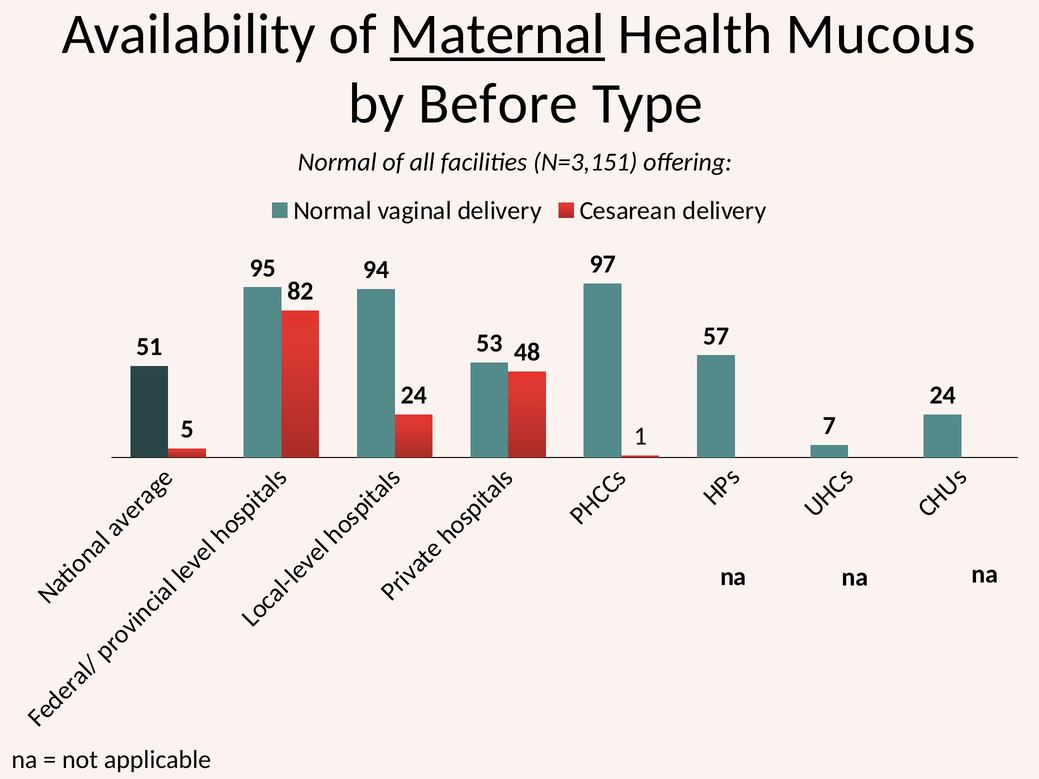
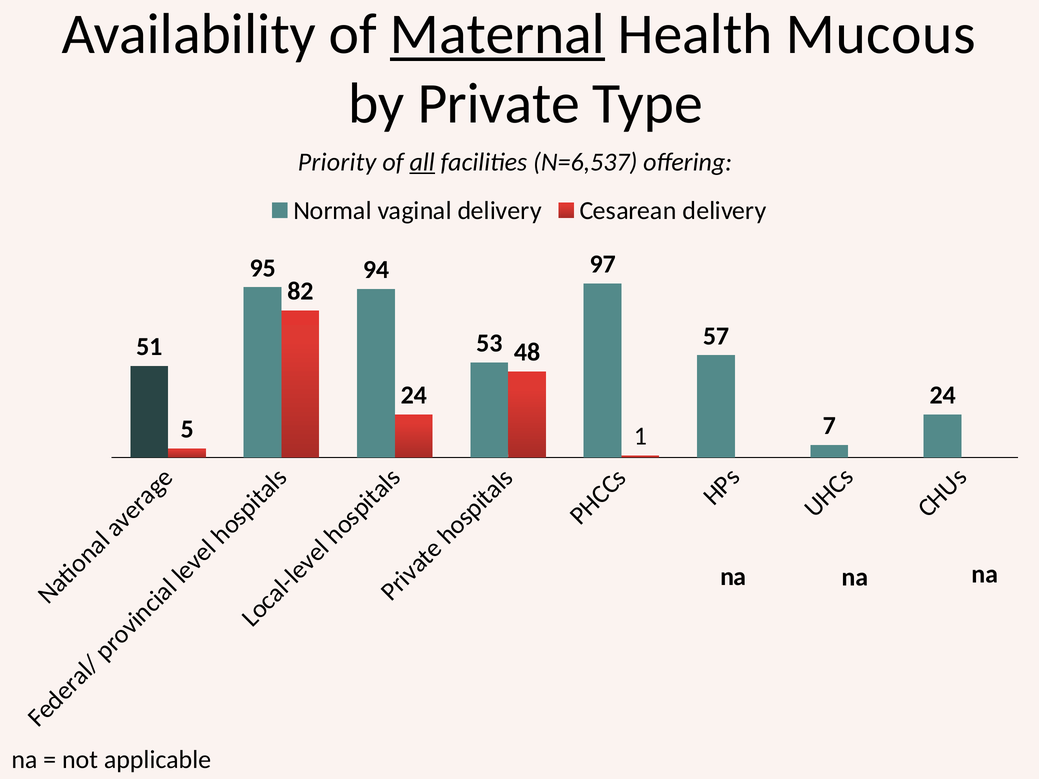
Before: Before -> Private (499, 104)
Normal: Normal -> Priority (337, 162)
all underline: none -> present (422, 162)
N=3,151: N=3,151 -> N=6,537 (585, 162)
